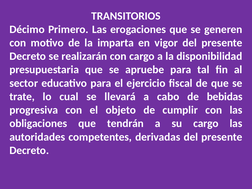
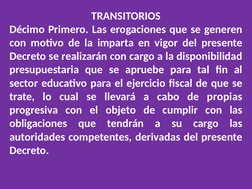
bebidas: bebidas -> propias (225, 97)
